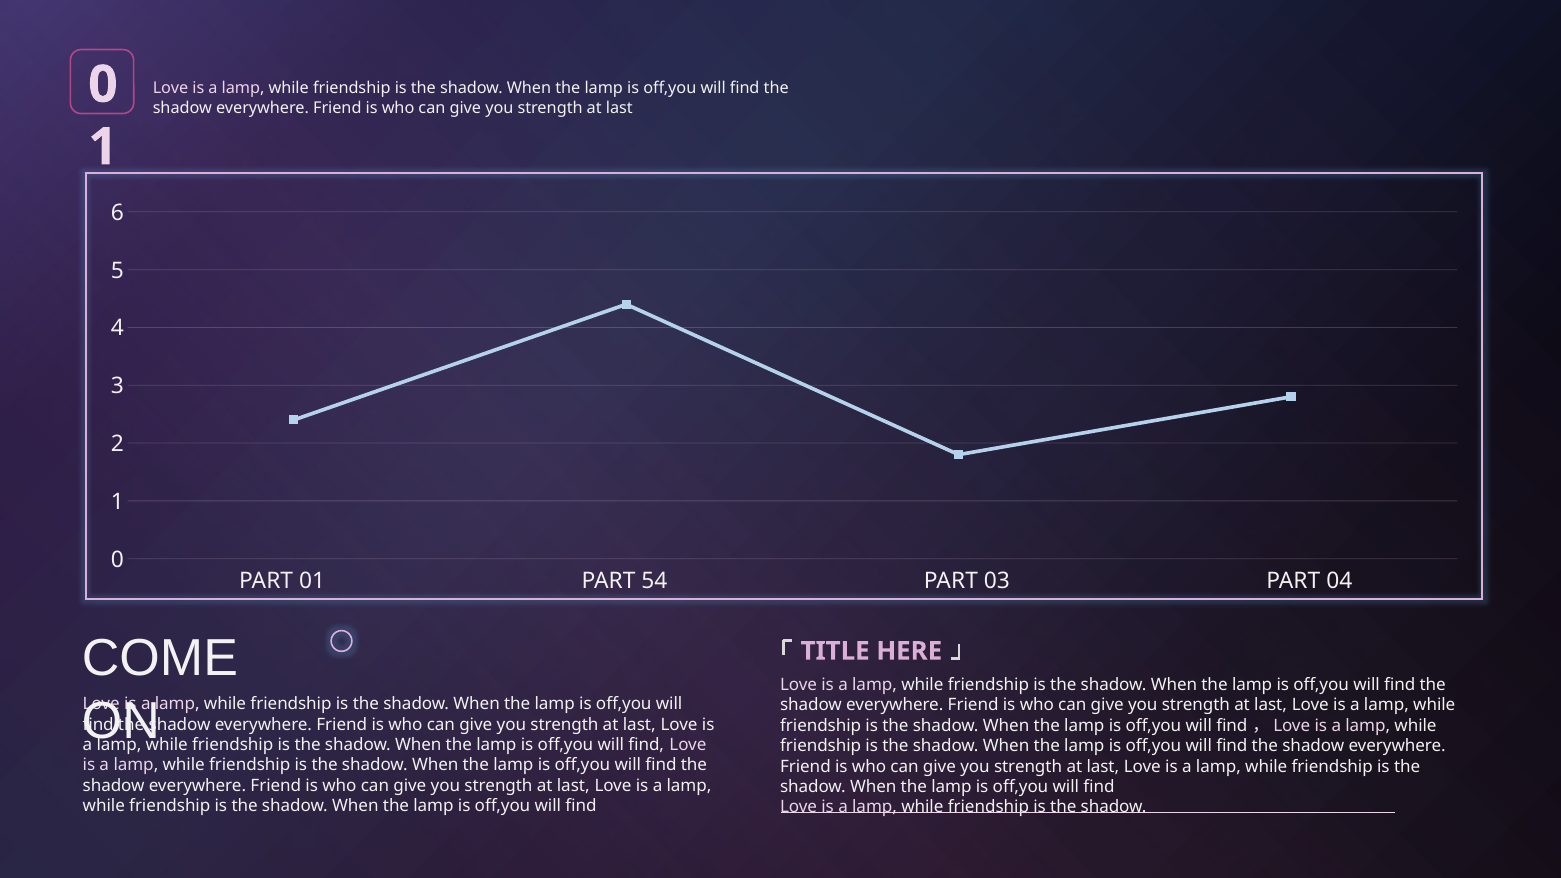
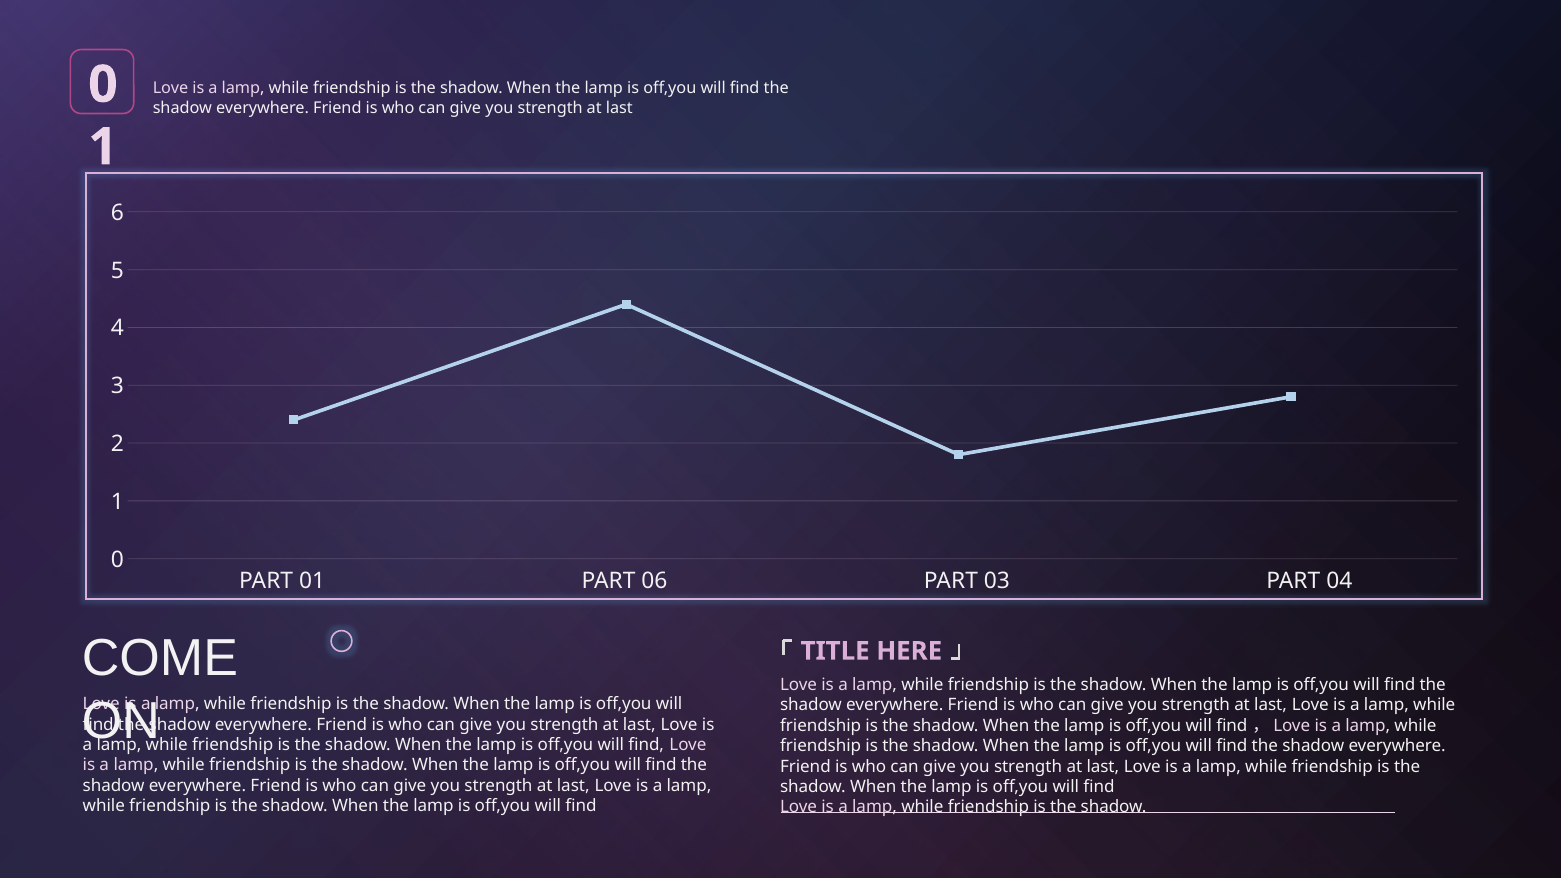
54: 54 -> 06 (654, 581)
